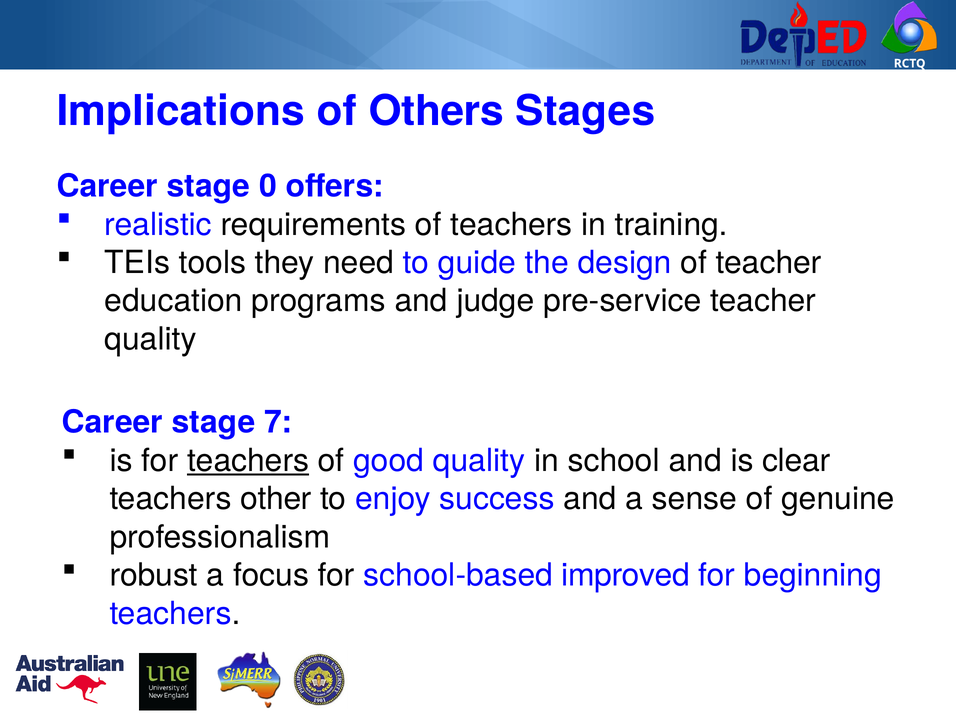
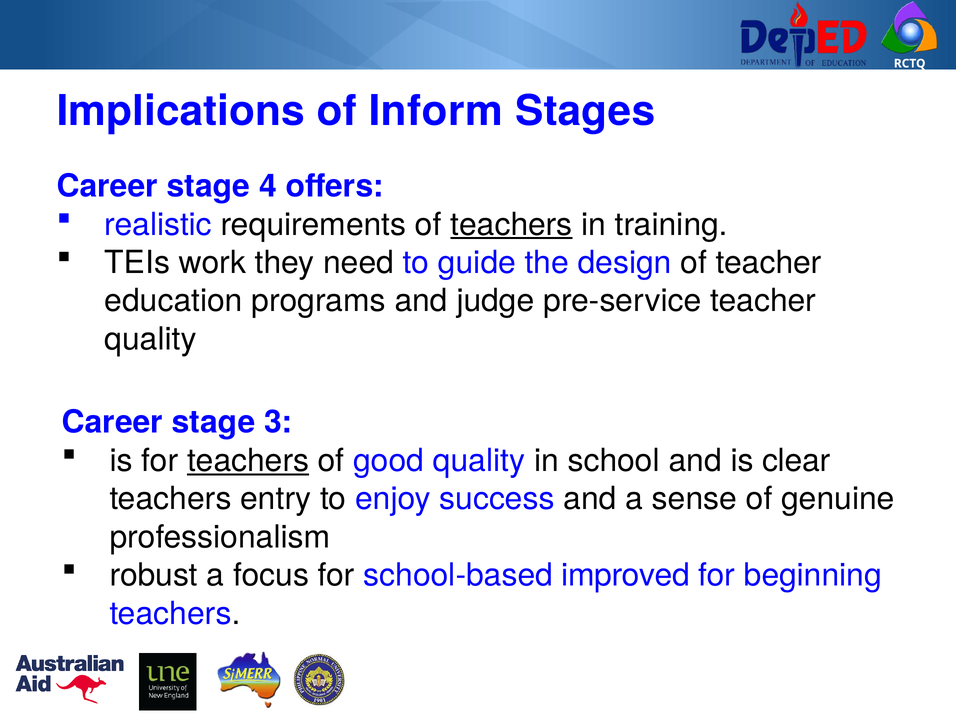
Others: Others -> Inform (436, 111)
0: 0 -> 4 (268, 186)
teachers underline: none -> present (511, 224)
tools: tools -> work (212, 263)
7: 7 -> 3 (278, 422)
other: other -> entry (276, 499)
